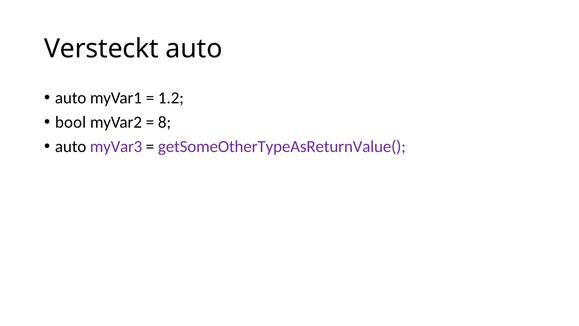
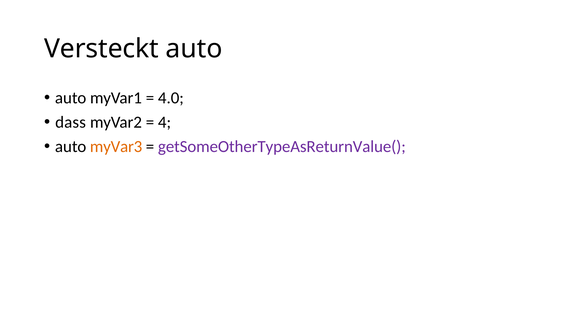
1.2: 1.2 -> 4.0 (171, 98)
bool: bool -> dass (71, 122)
8: 8 -> 4 (165, 122)
myVar3 colour: purple -> orange (116, 146)
